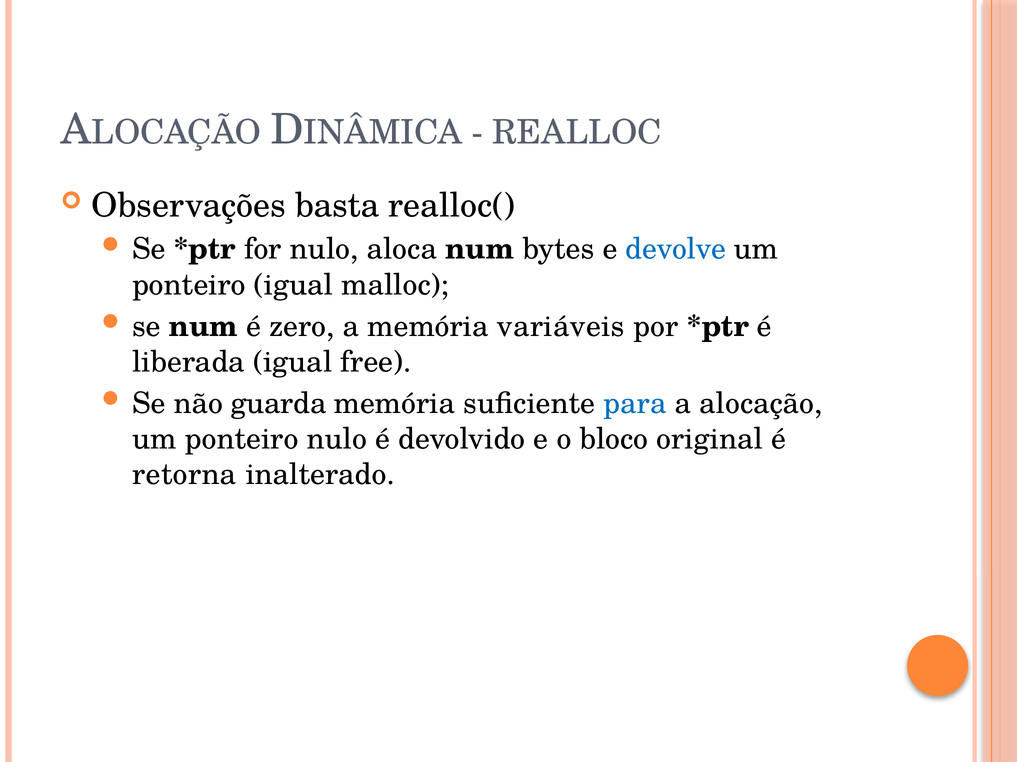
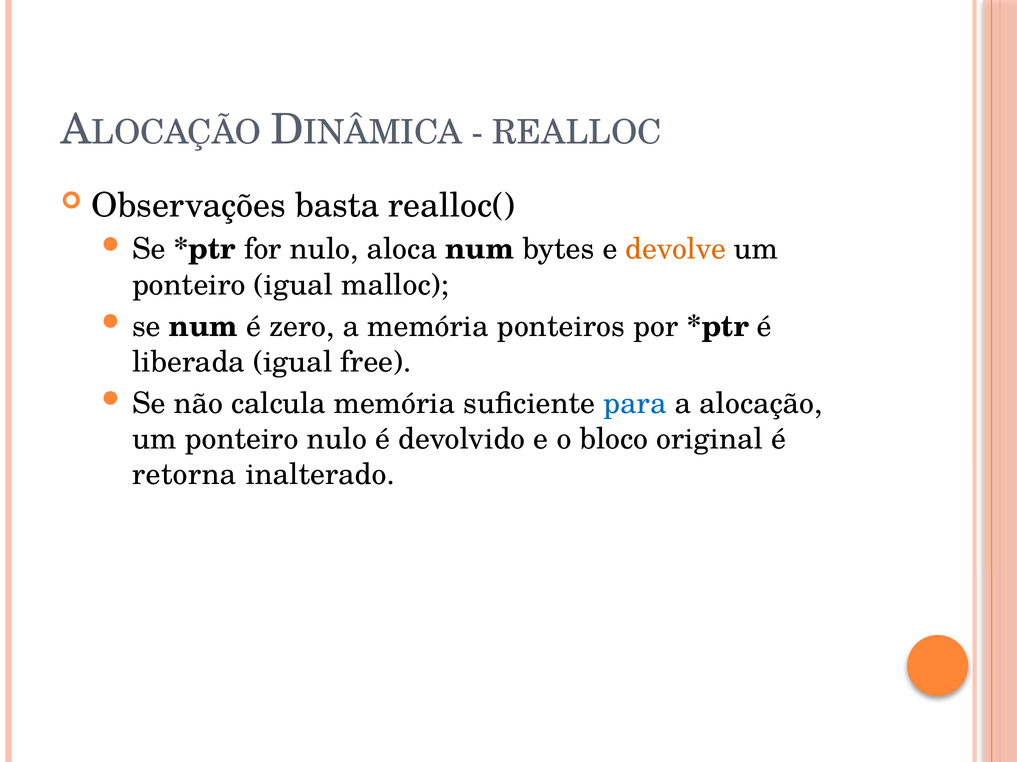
devolve colour: blue -> orange (676, 249)
variáveis: variáveis -> ponteiros (561, 327)
guarda: guarda -> calcula (279, 404)
